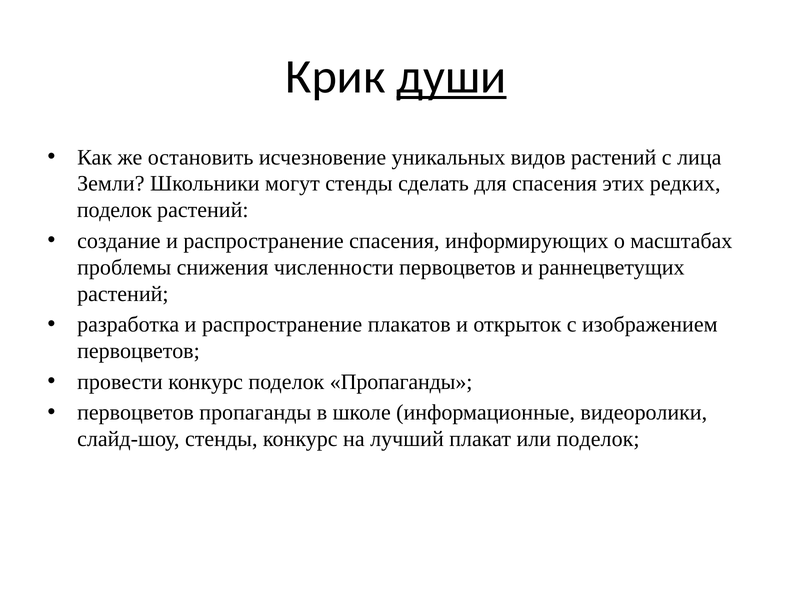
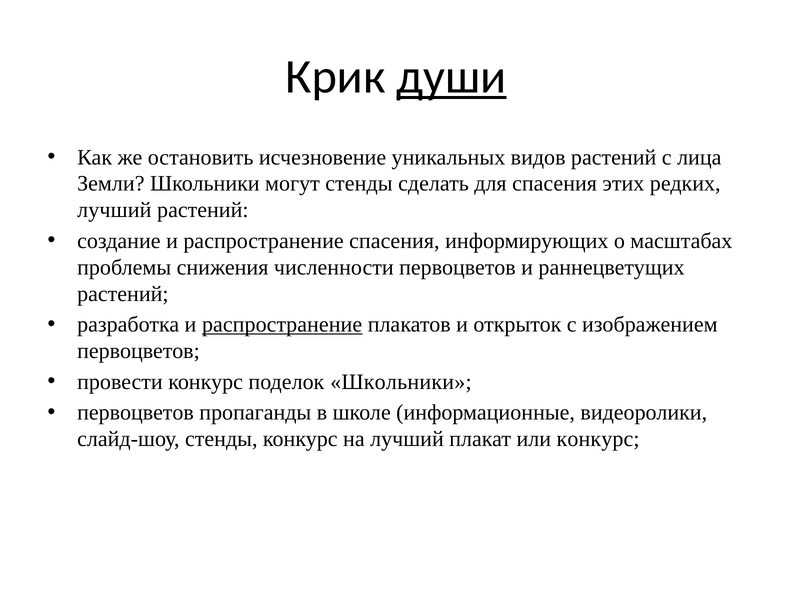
поделок: поделок -> лучший (114, 210)
распространение underline: none -> present (282, 325)
поделок Пропаганды: Пропаганды -> Школьники (401, 382)
или поделок: поделок -> конкурс (598, 439)
